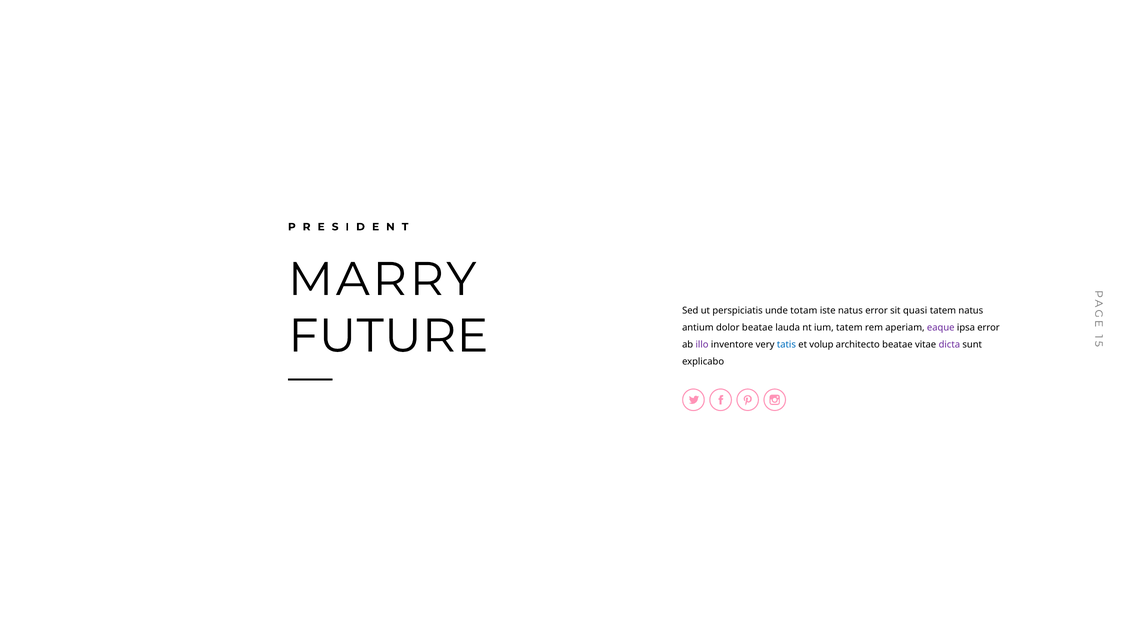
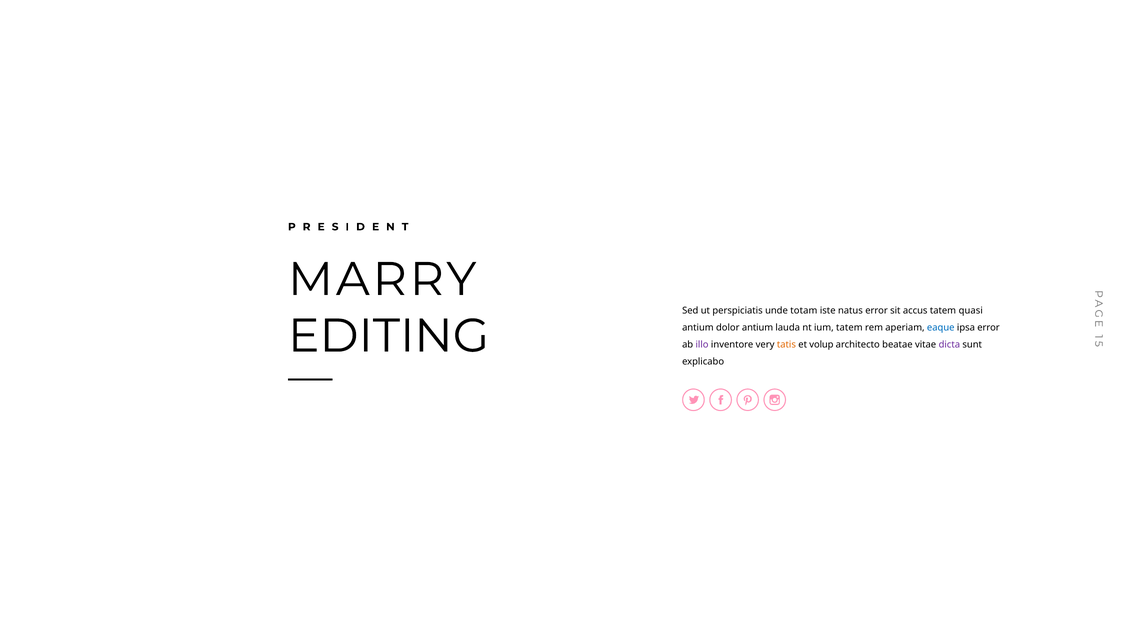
quasi: quasi -> accus (915, 311)
tatem natus: natus -> quasi (971, 311)
dolor beatae: beatae -> antium (758, 328)
eaque colour: purple -> blue (941, 328)
FUTURE: FUTURE -> EDITING (389, 336)
tatis colour: blue -> orange (786, 345)
